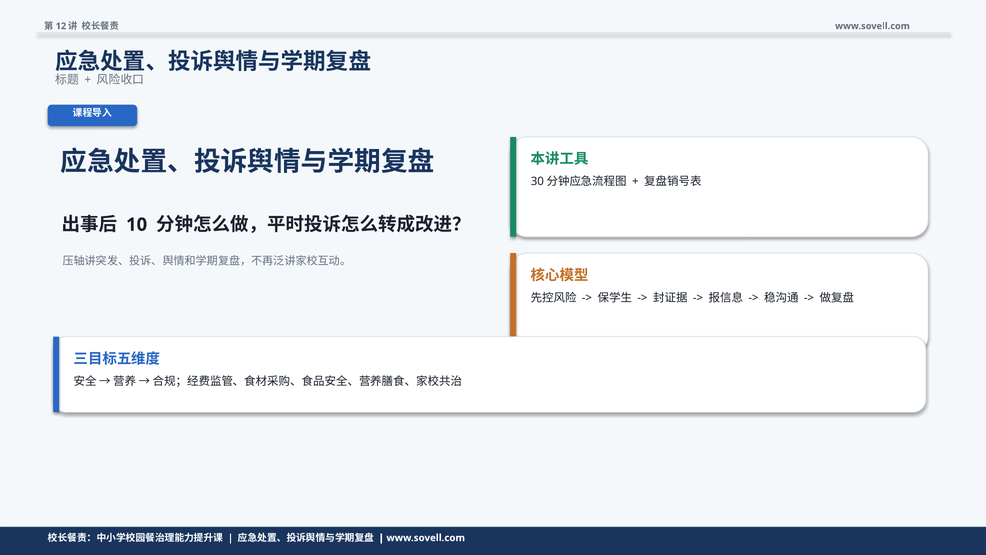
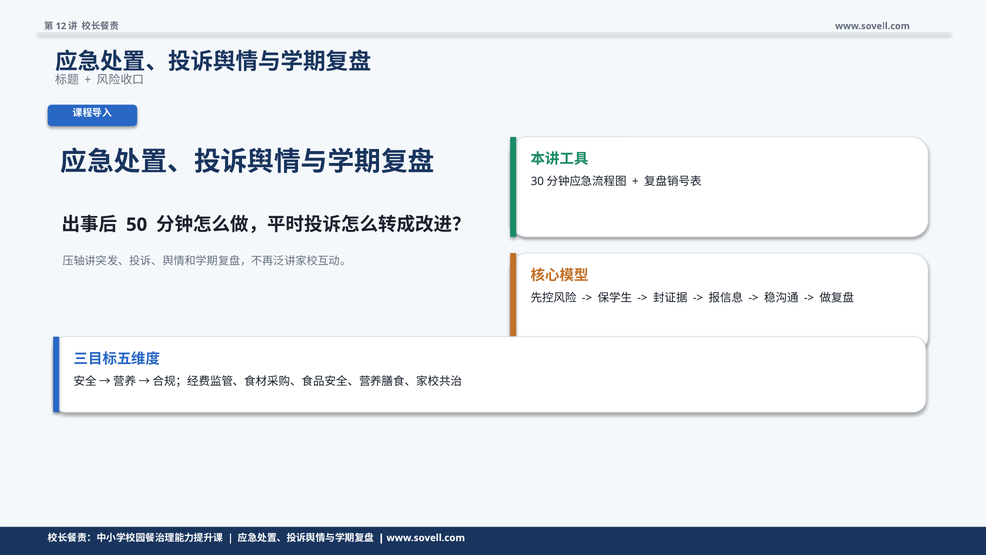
10: 10 -> 50 (137, 225)
